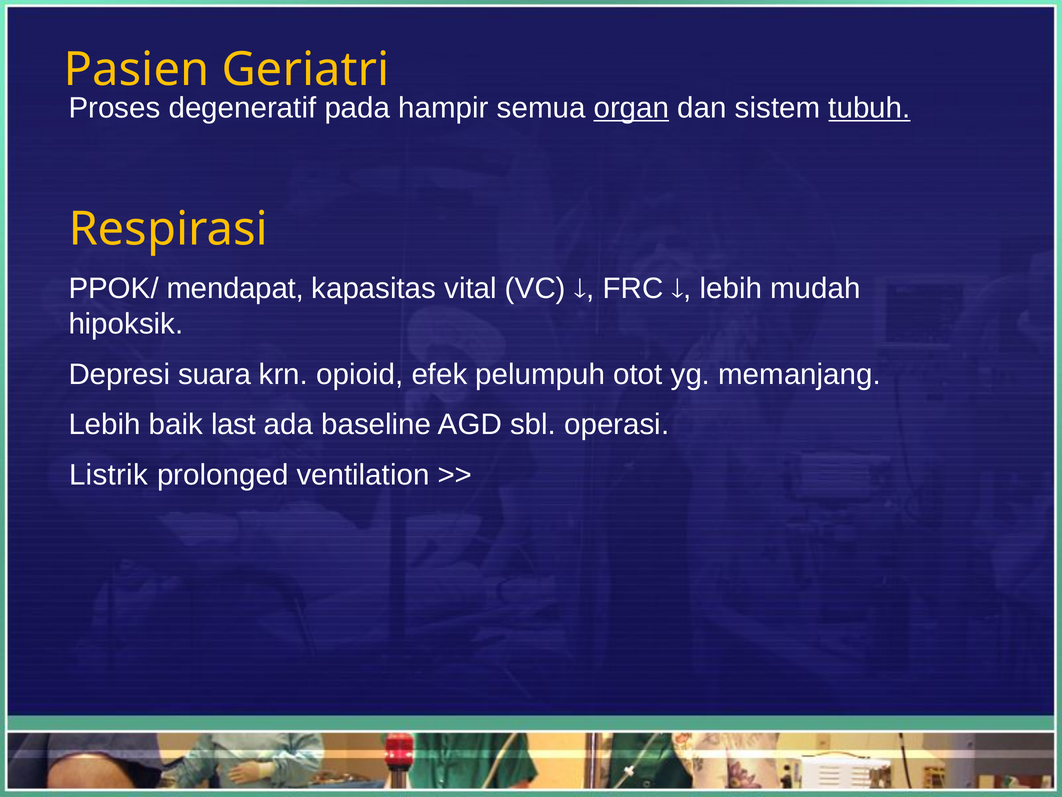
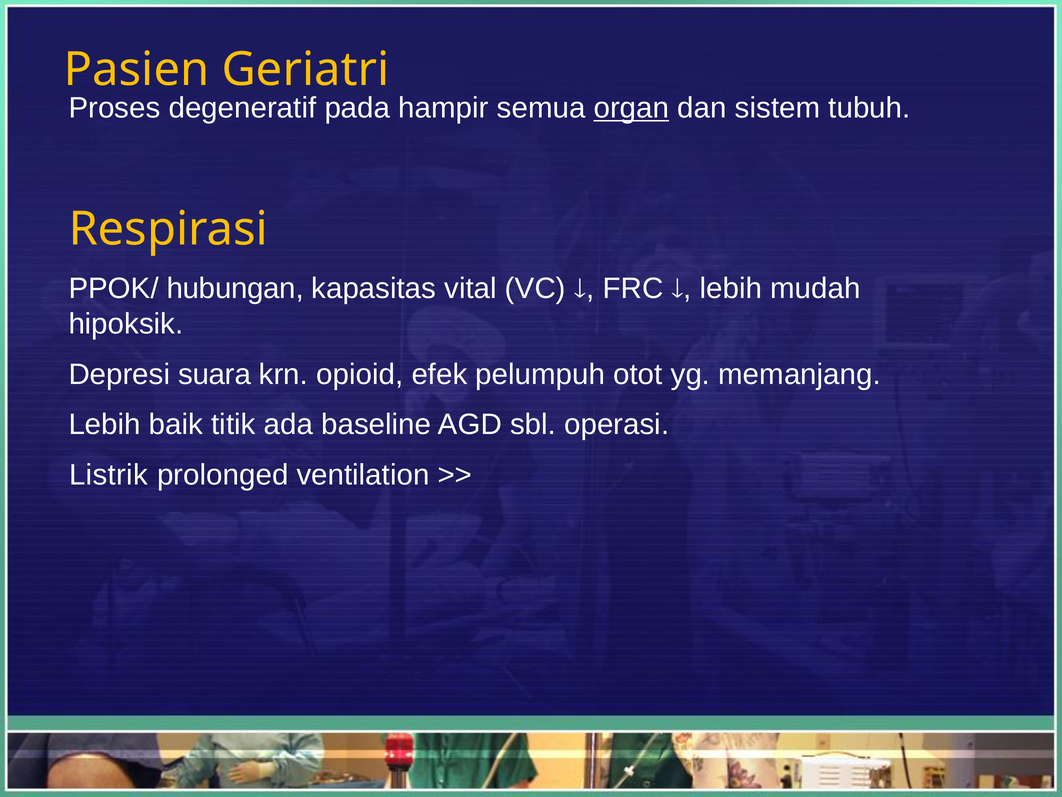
tubuh underline: present -> none (869, 108)
mendapat: mendapat -> hubungan (235, 289)
last: last -> titik (233, 424)
